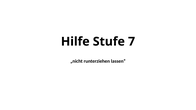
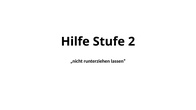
7: 7 -> 2 (132, 42)
